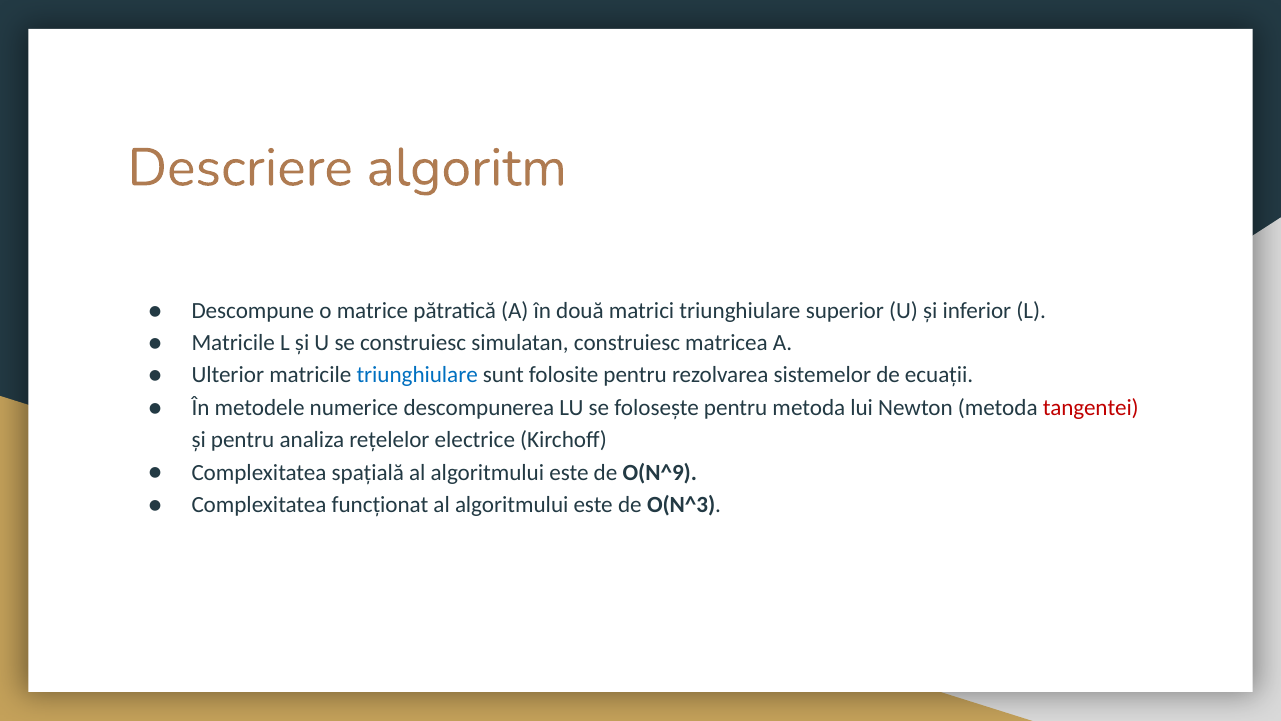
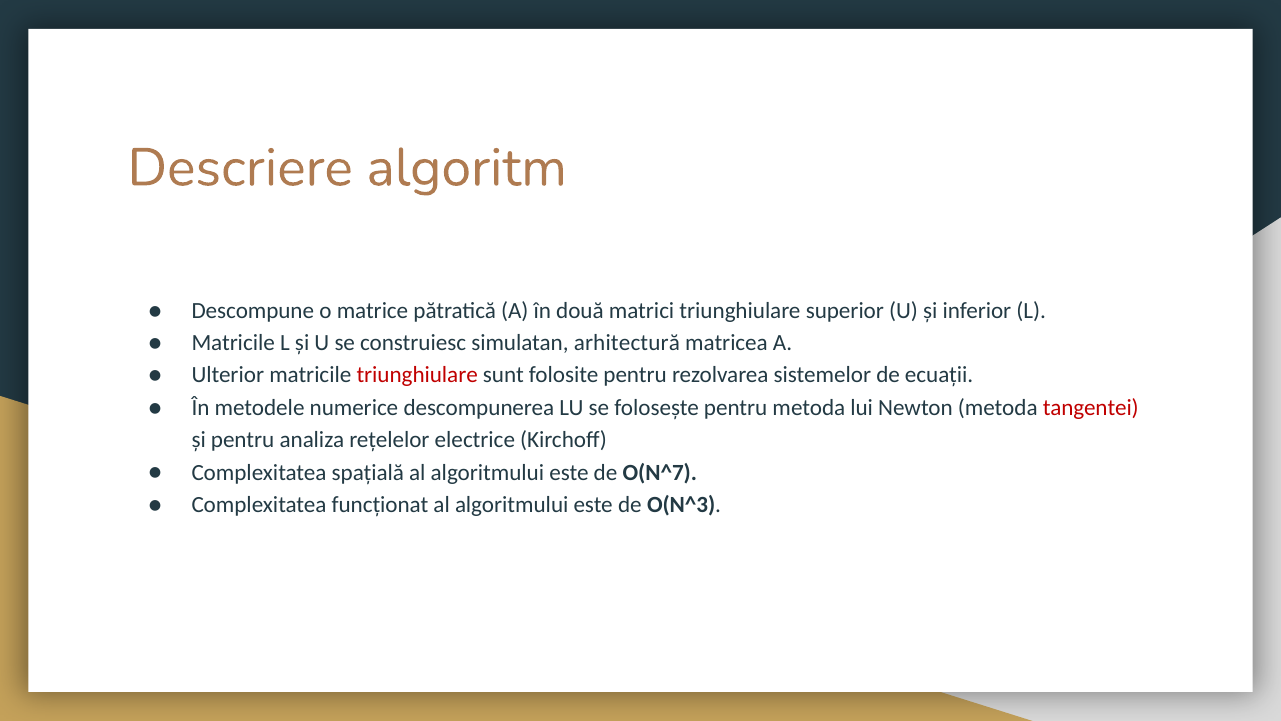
simulatan construiesc: construiesc -> arhitectură (627, 343)
triunghiulare colour: blue -> red (417, 375)
O(N^9: O(N^9 -> O(N^7 (660, 472)
